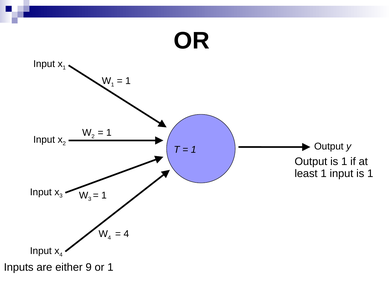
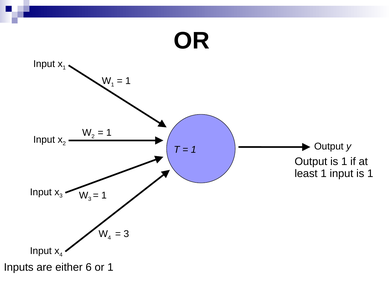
4: 4 -> 3 (126, 234)
9: 9 -> 6 (89, 267)
